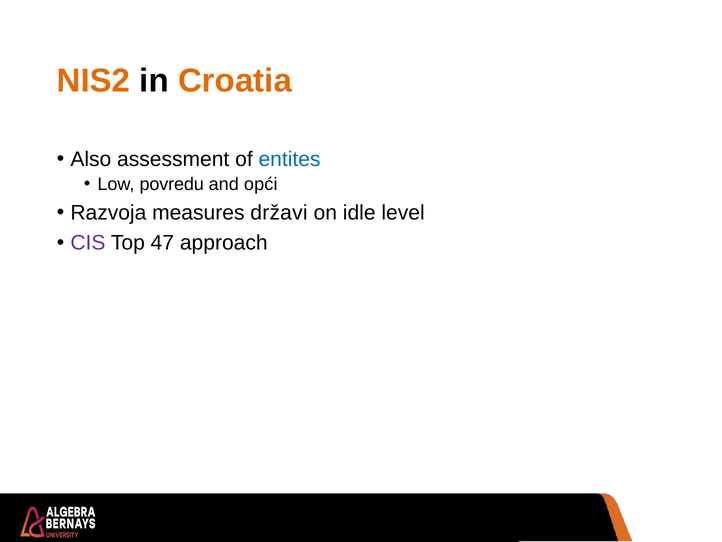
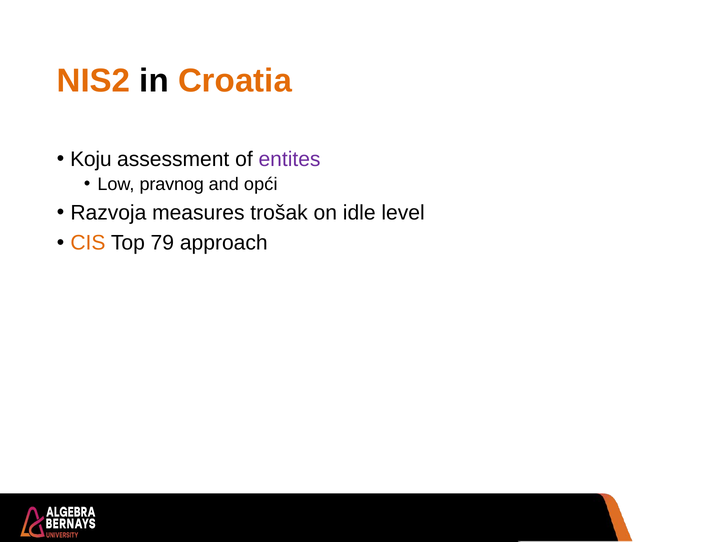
Also: Also -> Koju (91, 159)
entites colour: blue -> purple (290, 159)
povredu: povredu -> pravnog (172, 184)
državi: državi -> trošak (279, 213)
CIS colour: purple -> orange (88, 243)
47: 47 -> 79 (162, 243)
